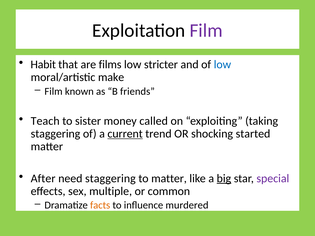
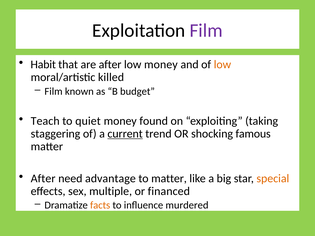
are films: films -> after (110, 65)
low stricter: stricter -> money (161, 65)
low colour: blue -> orange (222, 65)
make: make -> killed (111, 77)
friends: friends -> budget (137, 91)
sister: sister -> quiet (88, 121)
called: called -> found (154, 121)
started: started -> famous (253, 134)
need staggering: staggering -> advantage (110, 179)
big underline: present -> none (224, 179)
special colour: purple -> orange (273, 179)
common: common -> financed (169, 191)
